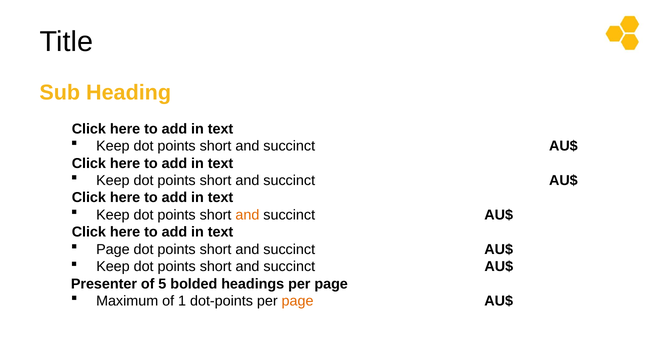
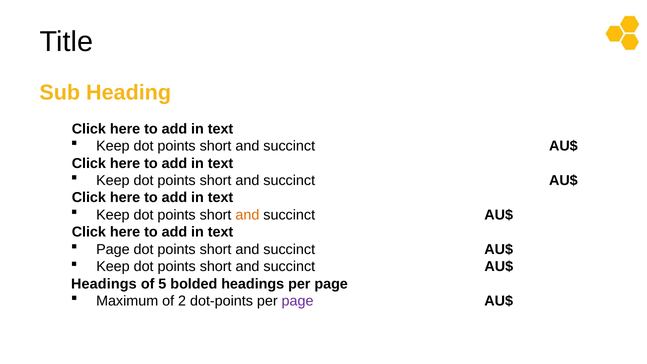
Presenter: Presenter -> Headings (104, 284)
1: 1 -> 2 (182, 301)
page colour: orange -> purple (298, 301)
